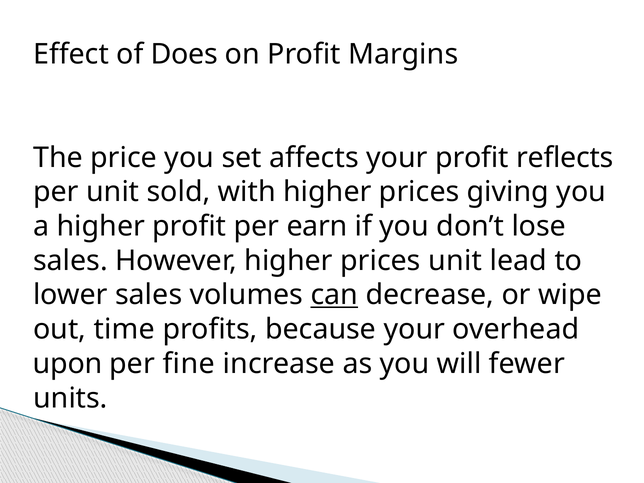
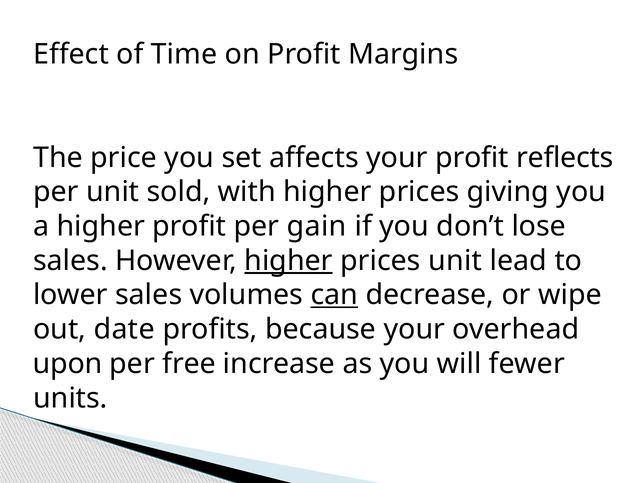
Does: Does -> Time (184, 55)
earn: earn -> gain (317, 226)
higher underline: none -> present (289, 261)
time: time -> date (124, 329)
fine: fine -> free (189, 364)
